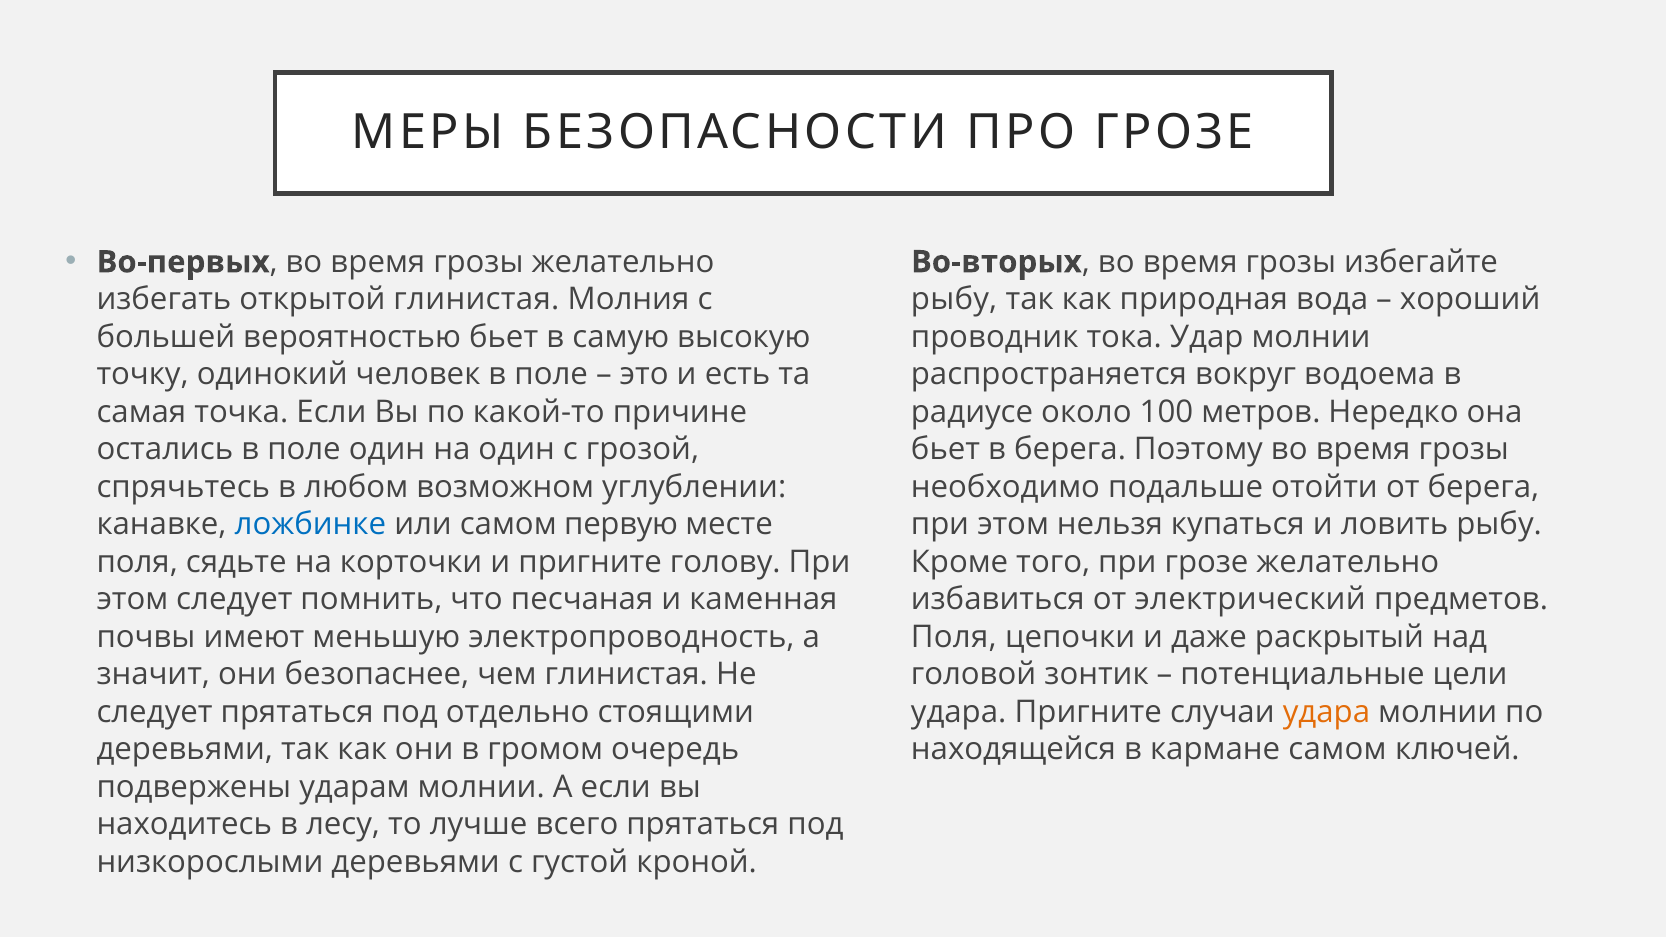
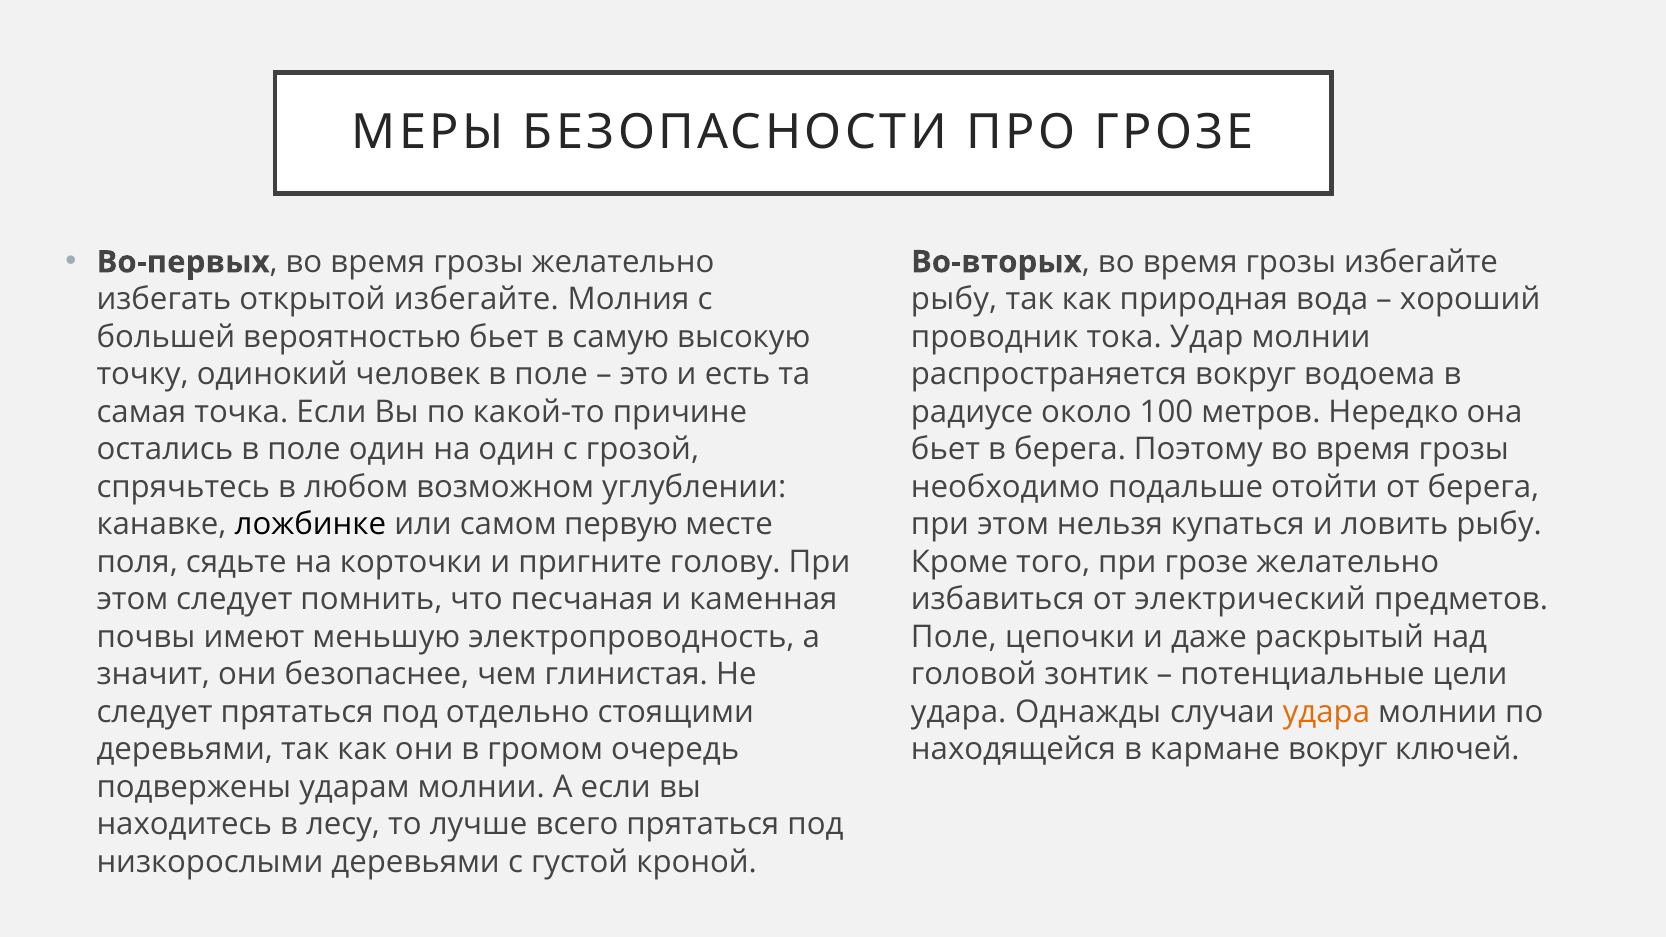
открытой глинистая: глинистая -> избегайте (476, 300)
ложбинке colour: blue -> black (310, 525)
Поля: Поля -> Поле (954, 637)
удара Пригните: Пригните -> Однажды (1088, 712)
кармане самом: самом -> вокруг (1338, 749)
